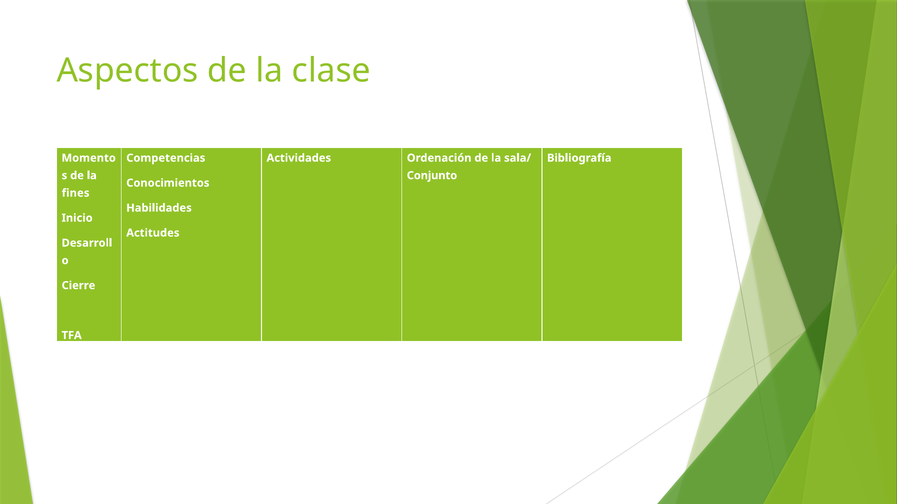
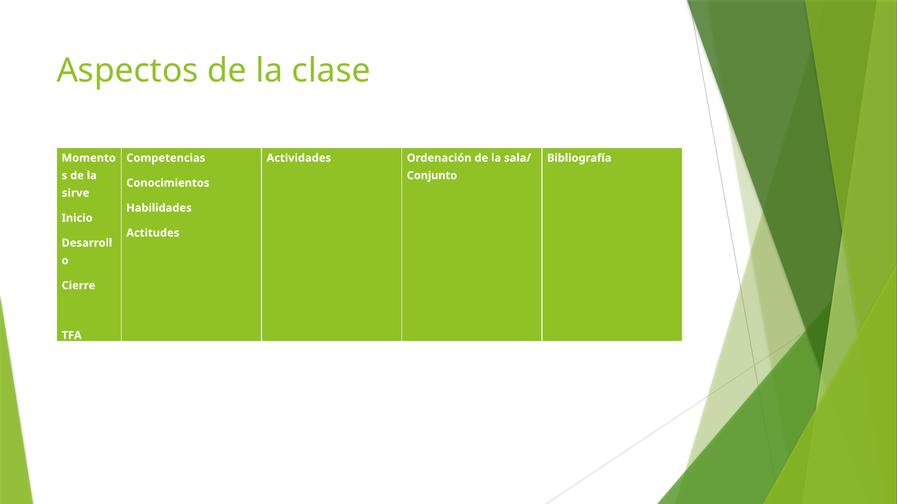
fines: fines -> sirve (76, 193)
